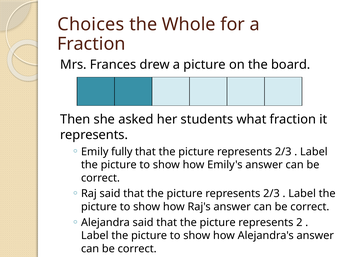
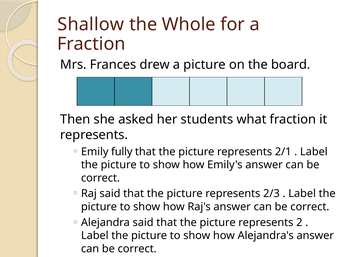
Choices: Choices -> Shallow (91, 24)
2/3: 2/3 -> 2/1 (283, 151)
